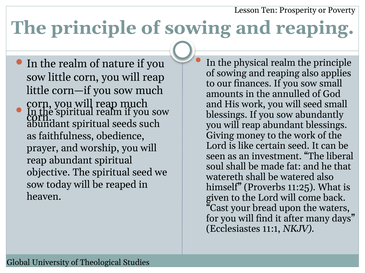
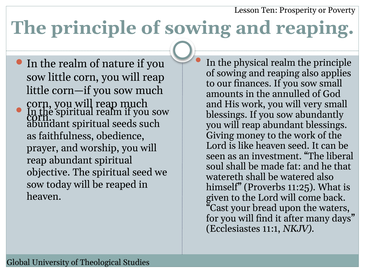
will seed: seed -> very (313, 105)
like certain: certain -> heaven (271, 146)
